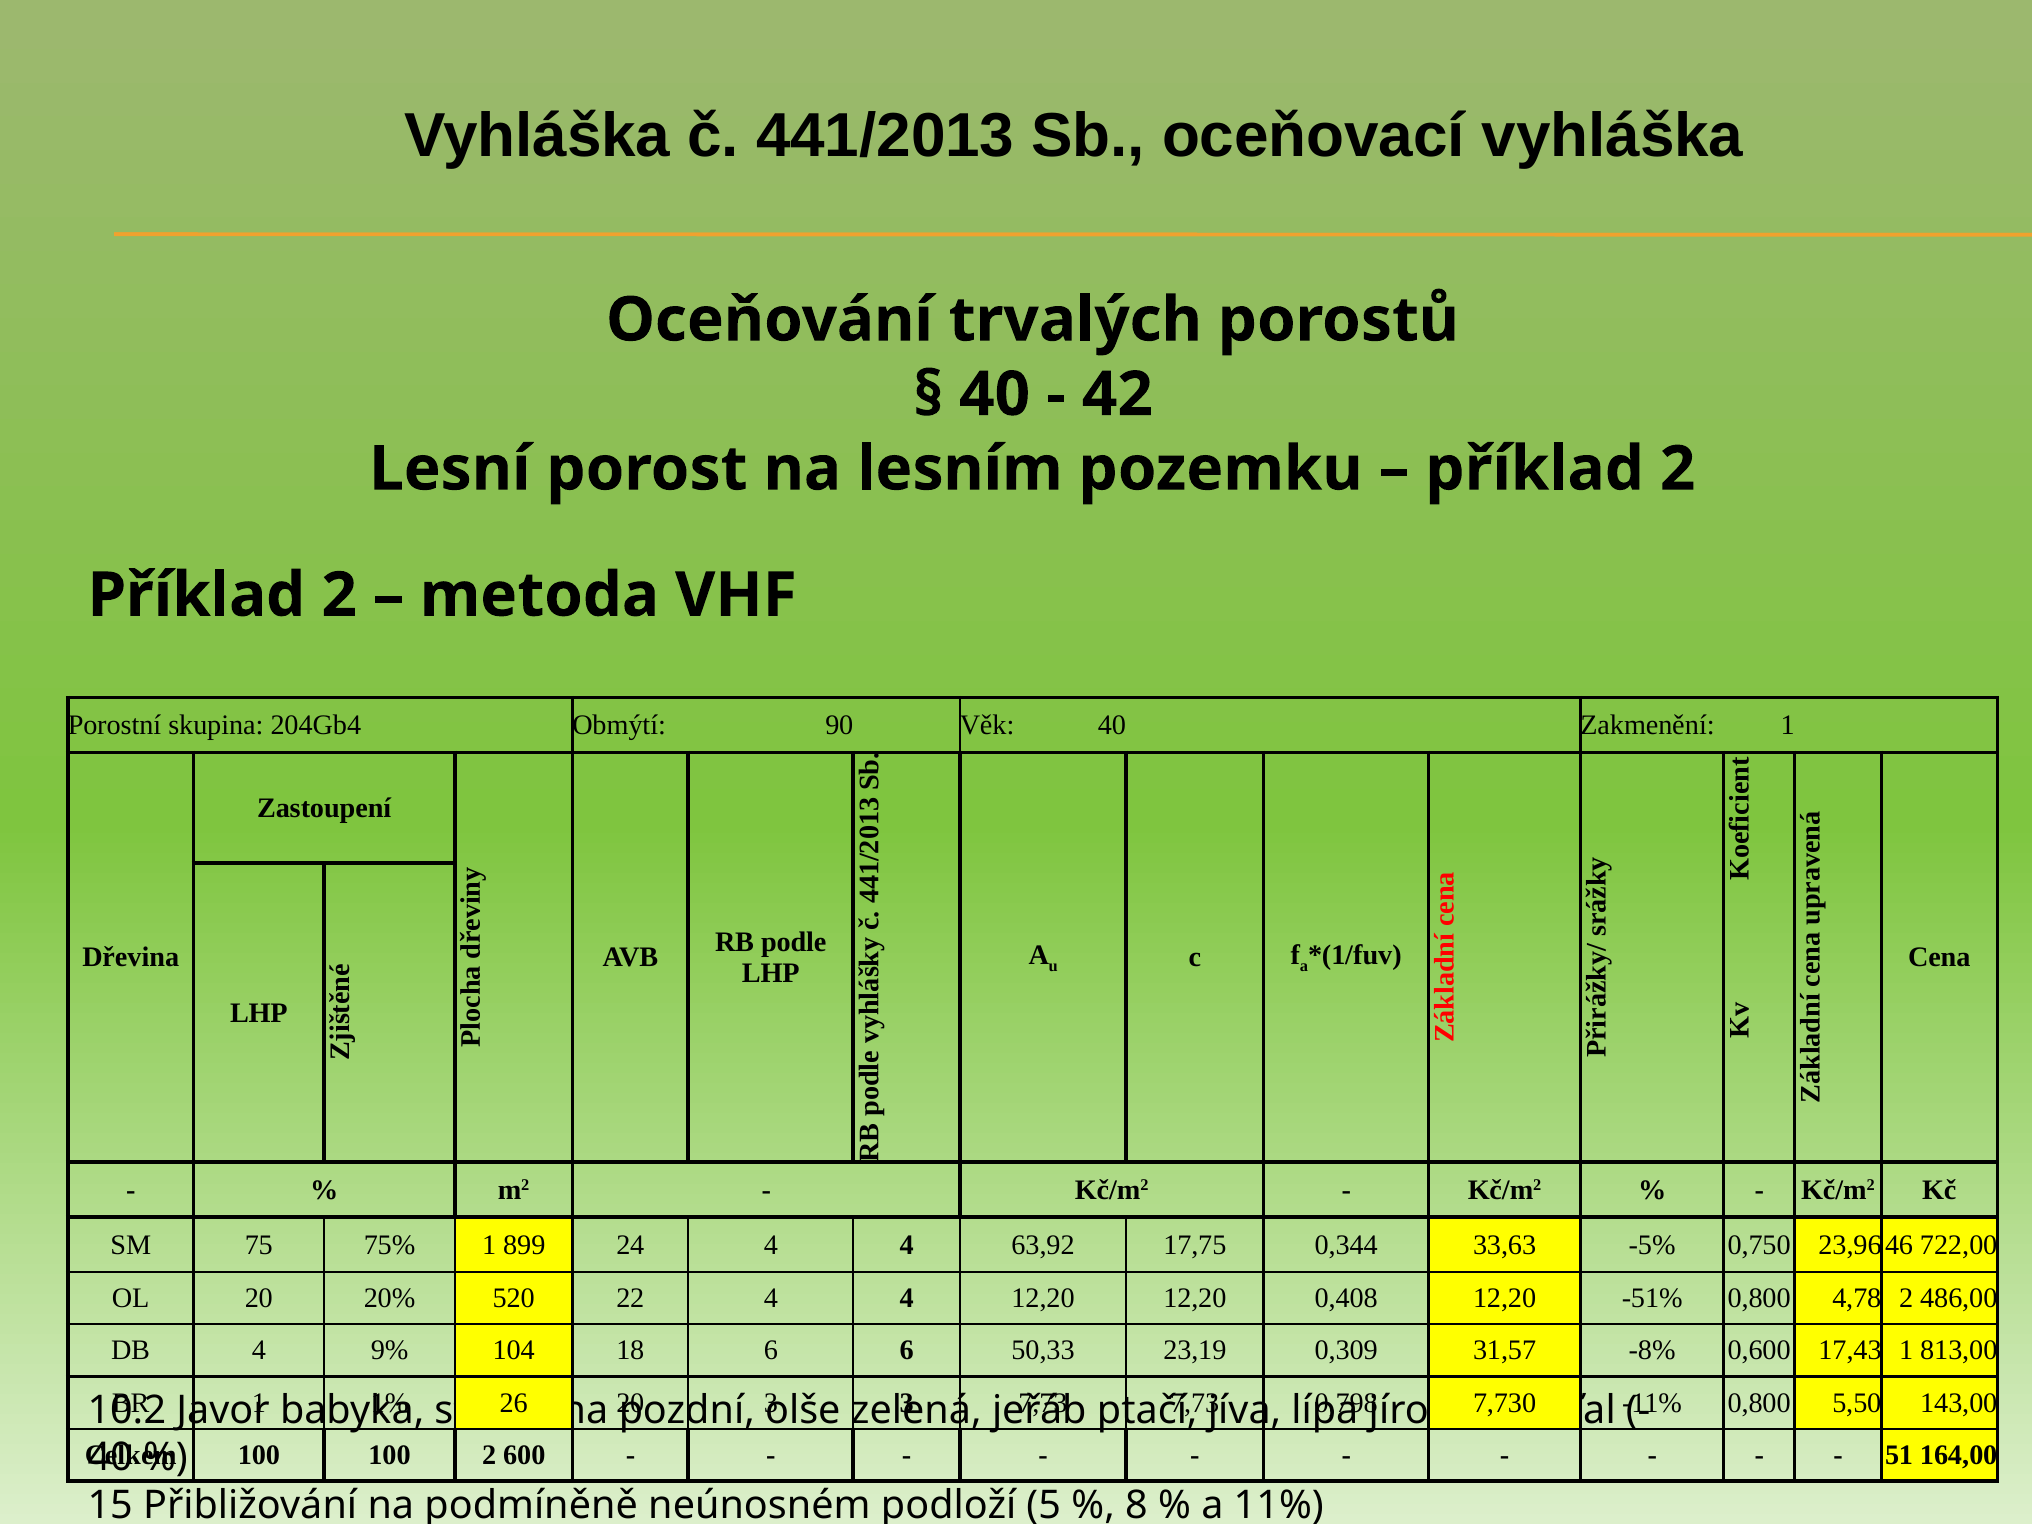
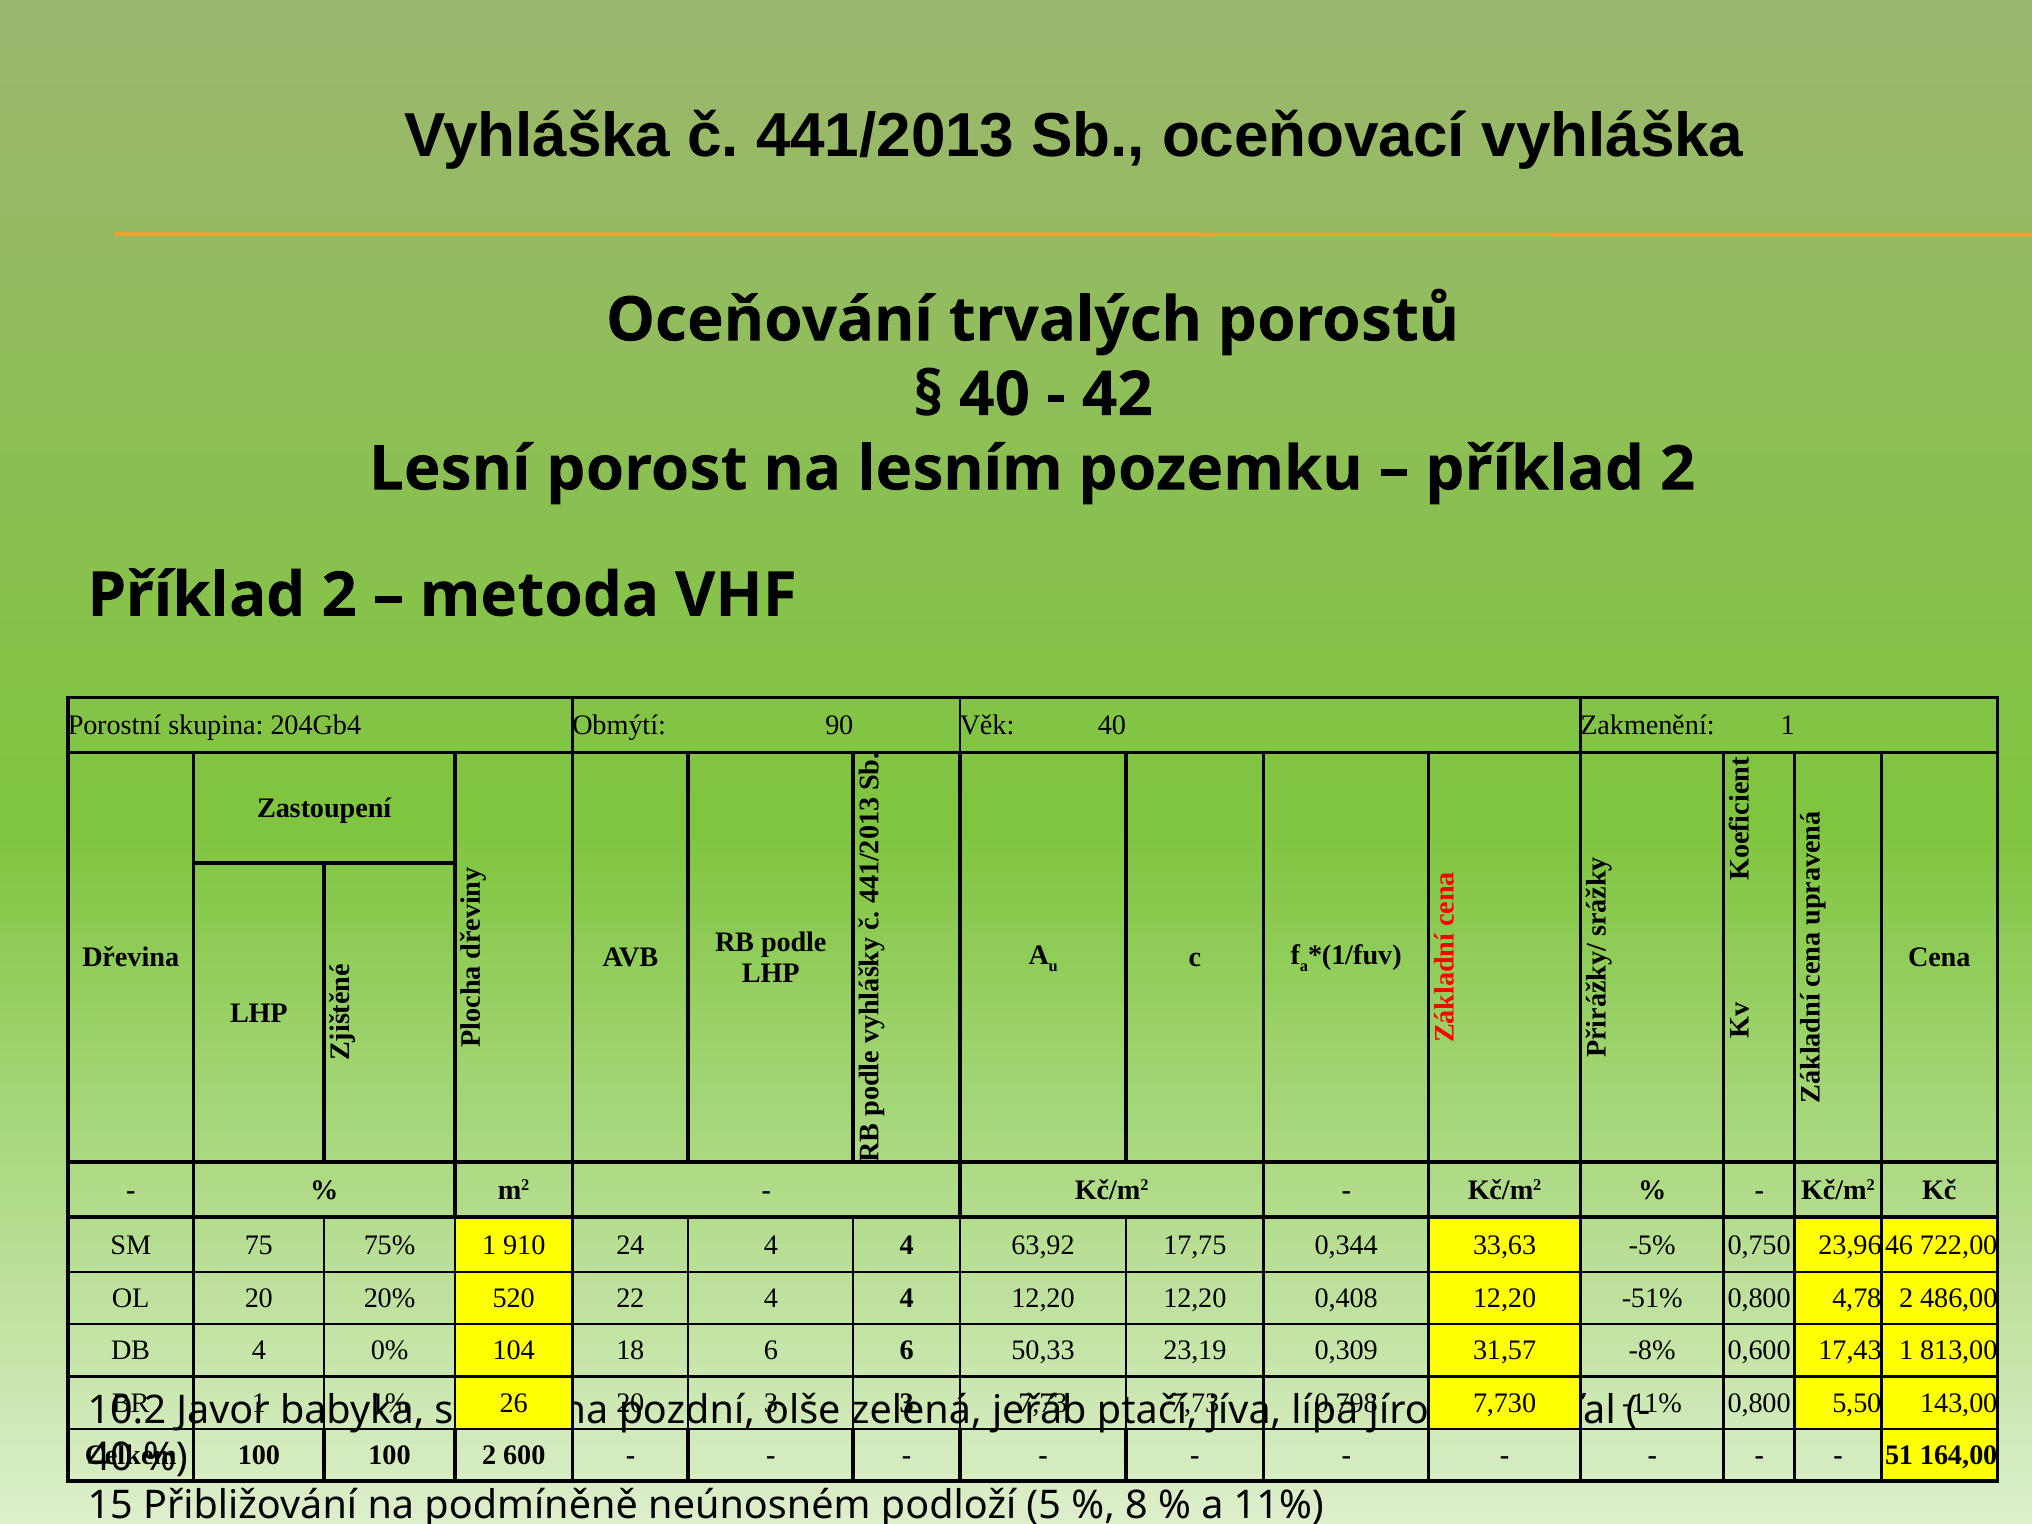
899: 899 -> 910 (524, 1245)
9%: 9% -> 0% (390, 1351)
